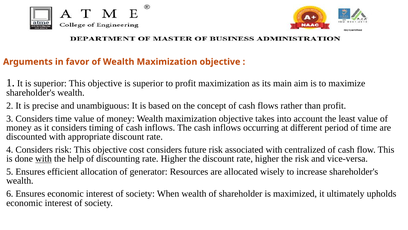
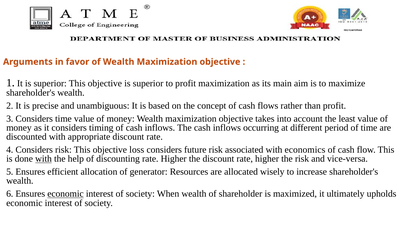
cost: cost -> loss (137, 149)
centralized: centralized -> economics (305, 149)
economic underline: none -> present (66, 193)
